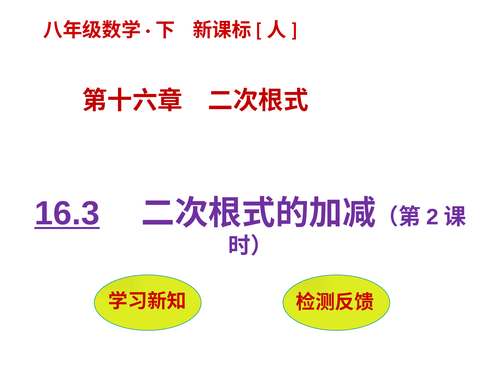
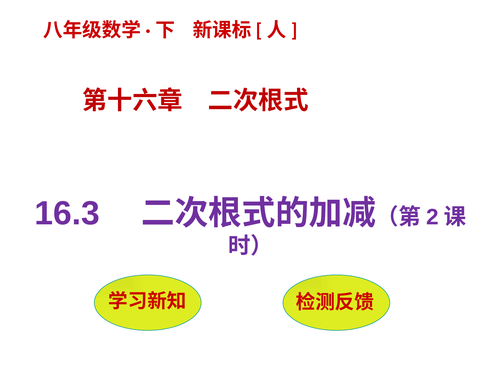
16.3 underline: present -> none (67, 214)
